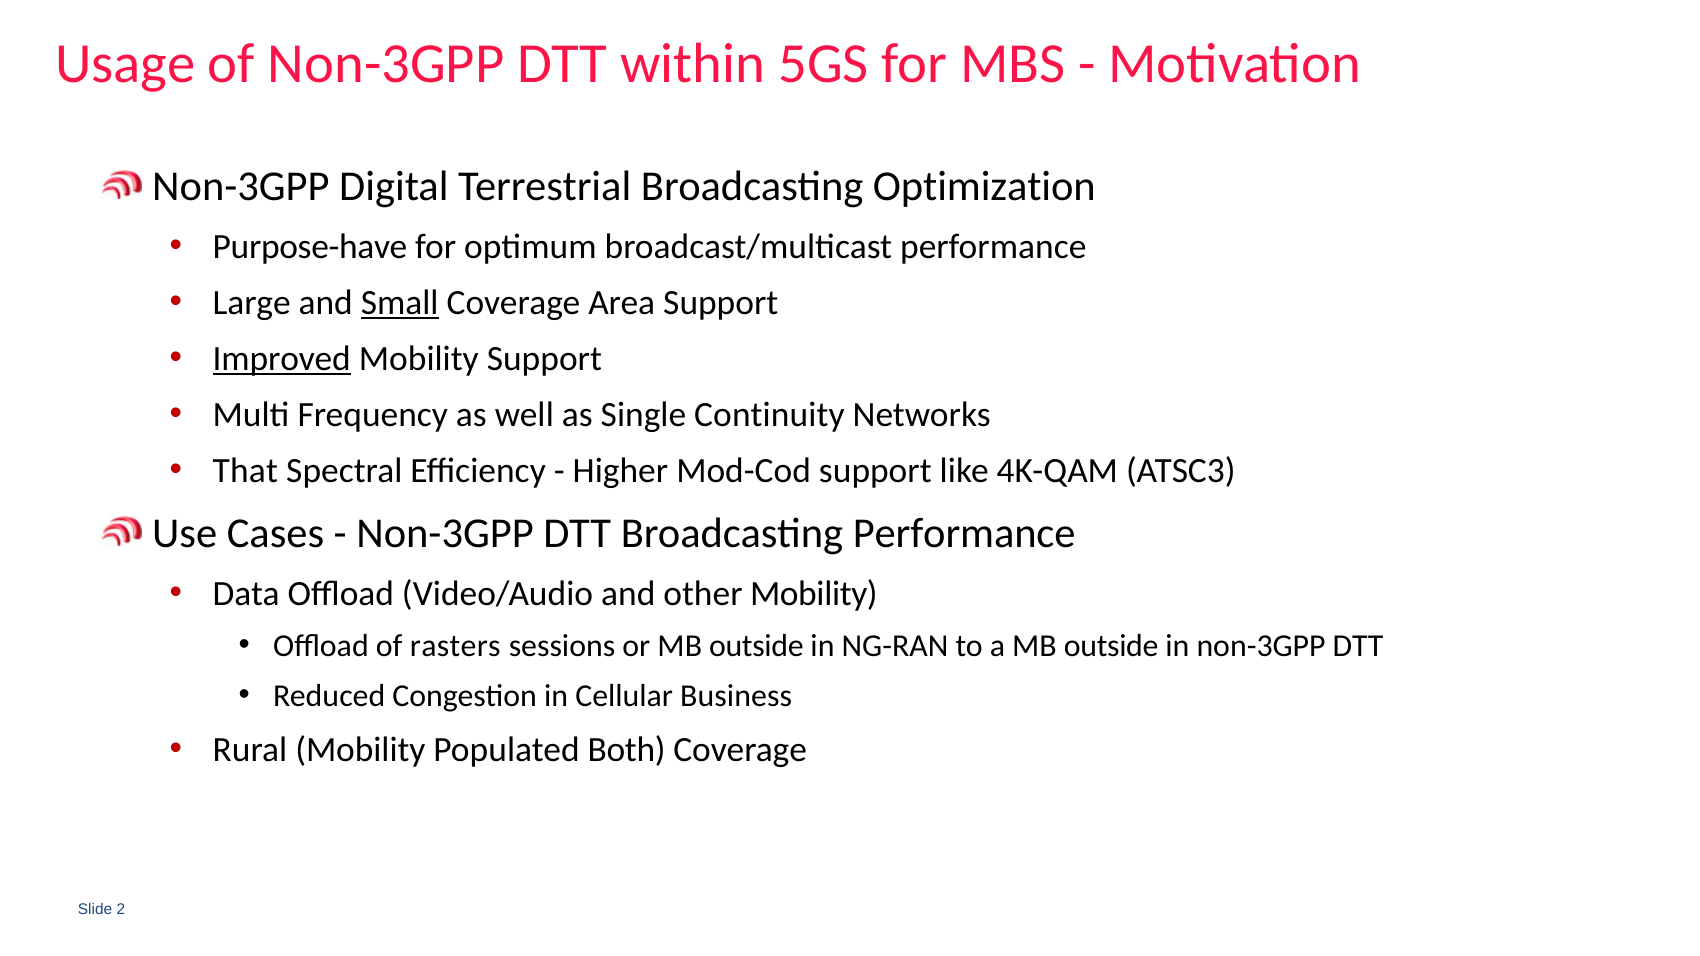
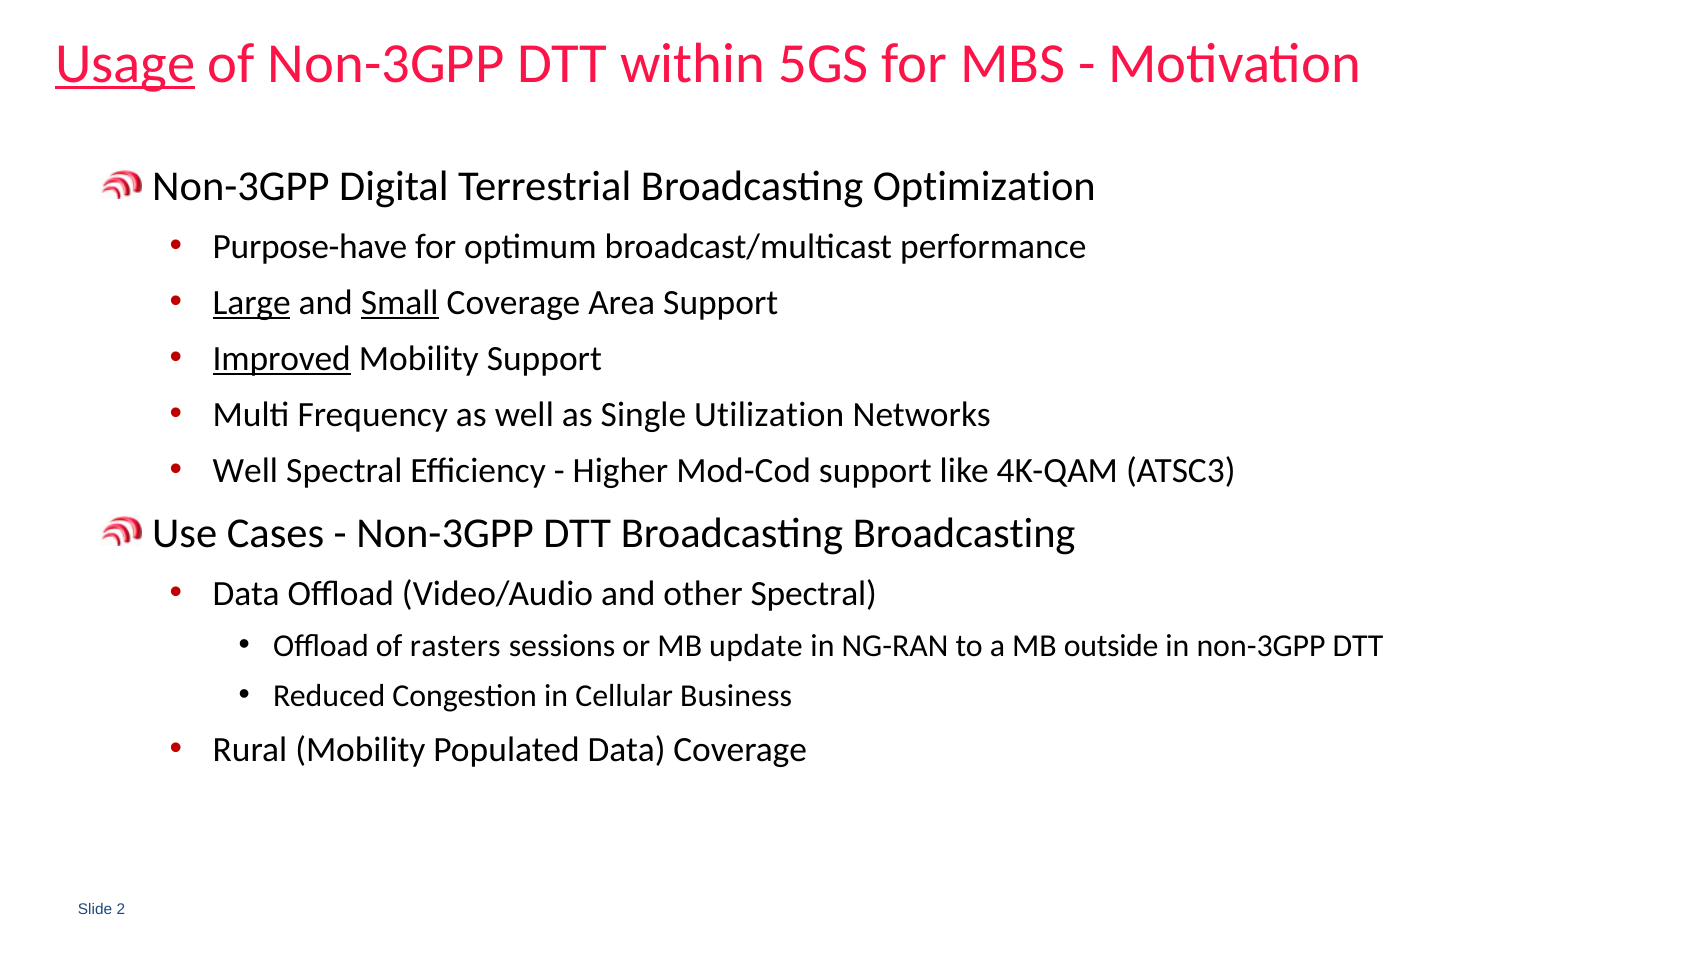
Usage underline: none -> present (125, 63)
Large underline: none -> present (252, 303)
Continuity: Continuity -> Utilization (769, 415)
That: That -> Well (245, 471)
Broadcasting Performance: Performance -> Broadcasting (964, 534)
other Mobility: Mobility -> Spectral (814, 594)
or MB outside: outside -> update (756, 646)
Populated Both: Both -> Data (627, 750)
